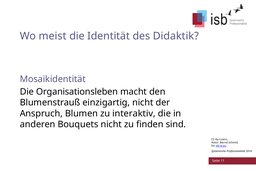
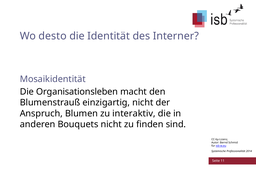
meist: meist -> desto (53, 36)
Didaktik: Didaktik -> Interner (176, 36)
